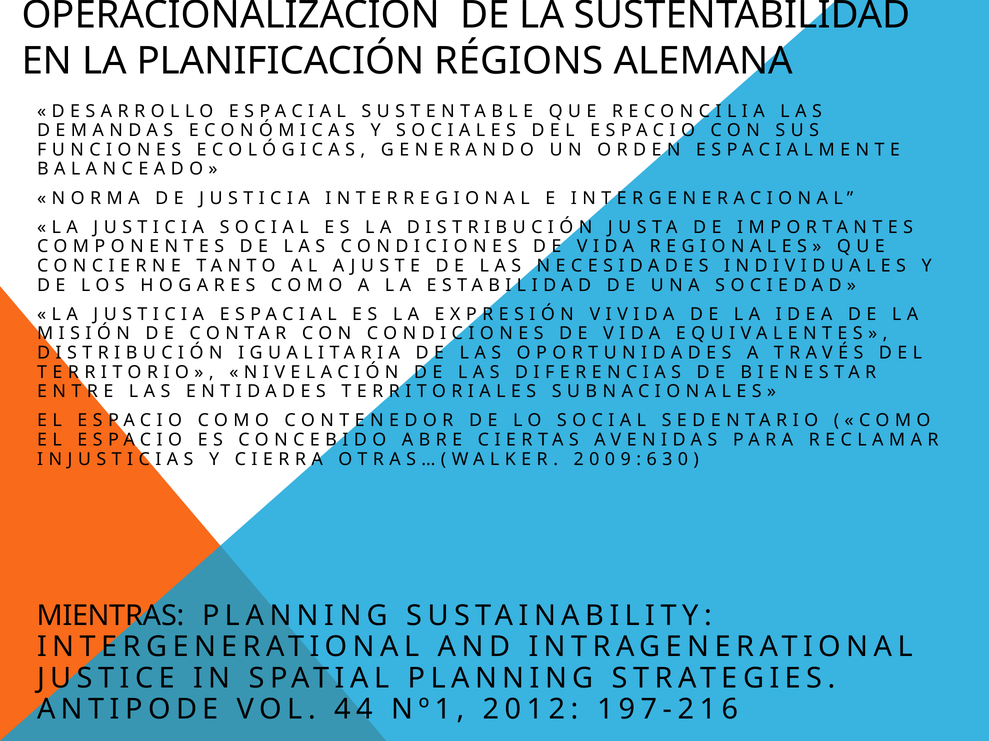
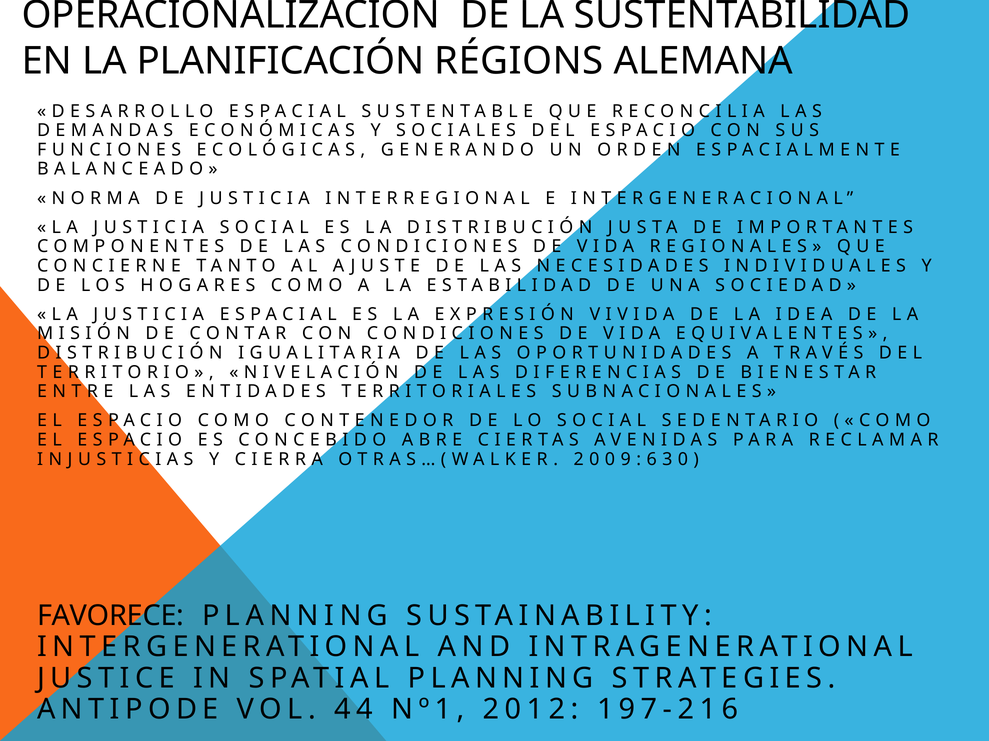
MIENTRAS: MIENTRAS -> FAVORECE (111, 616)
